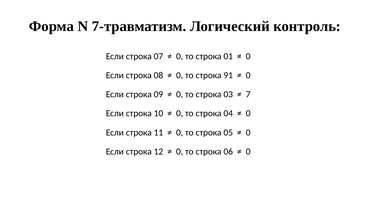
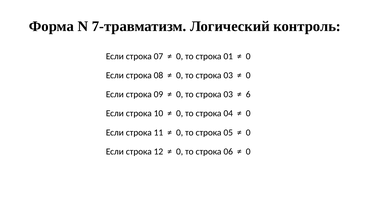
91: 91 -> 03 (228, 75)
7: 7 -> 6 (248, 94)
